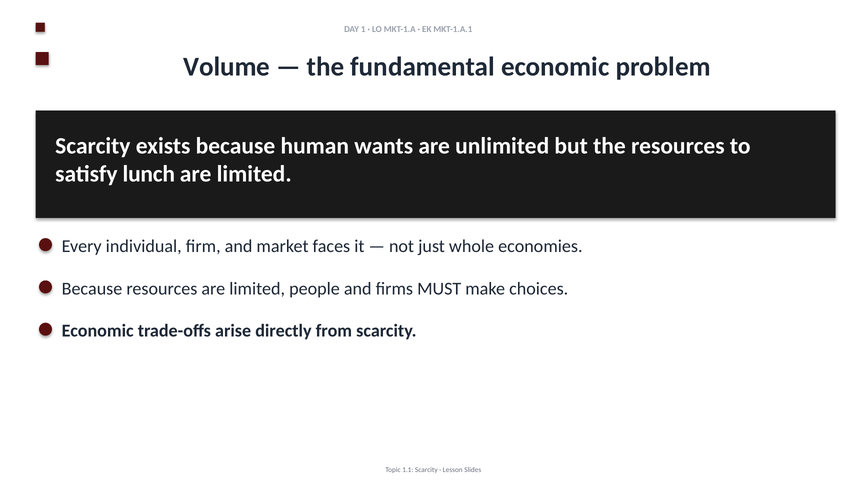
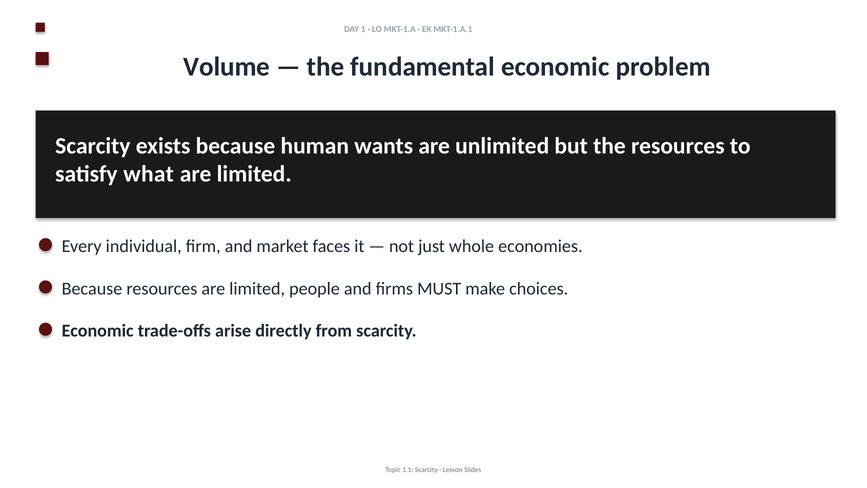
lunch: lunch -> what (149, 174)
